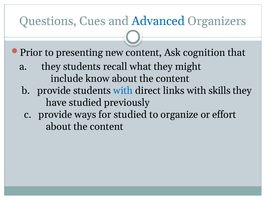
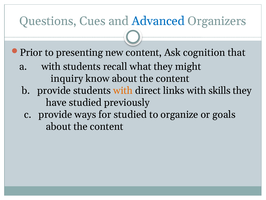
a they: they -> with (51, 66)
include: include -> inquiry (67, 78)
with colour: blue -> orange (123, 90)
effort: effort -> goals (224, 114)
